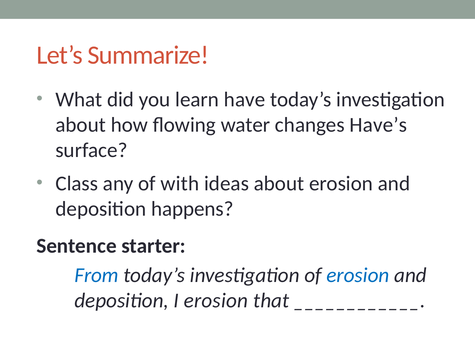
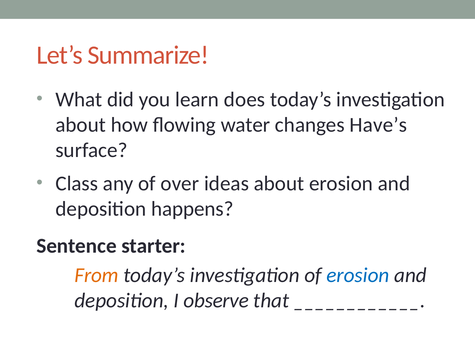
have: have -> does (245, 100)
with: with -> over (180, 184)
From colour: blue -> orange (97, 275)
I erosion: erosion -> observe (216, 301)
